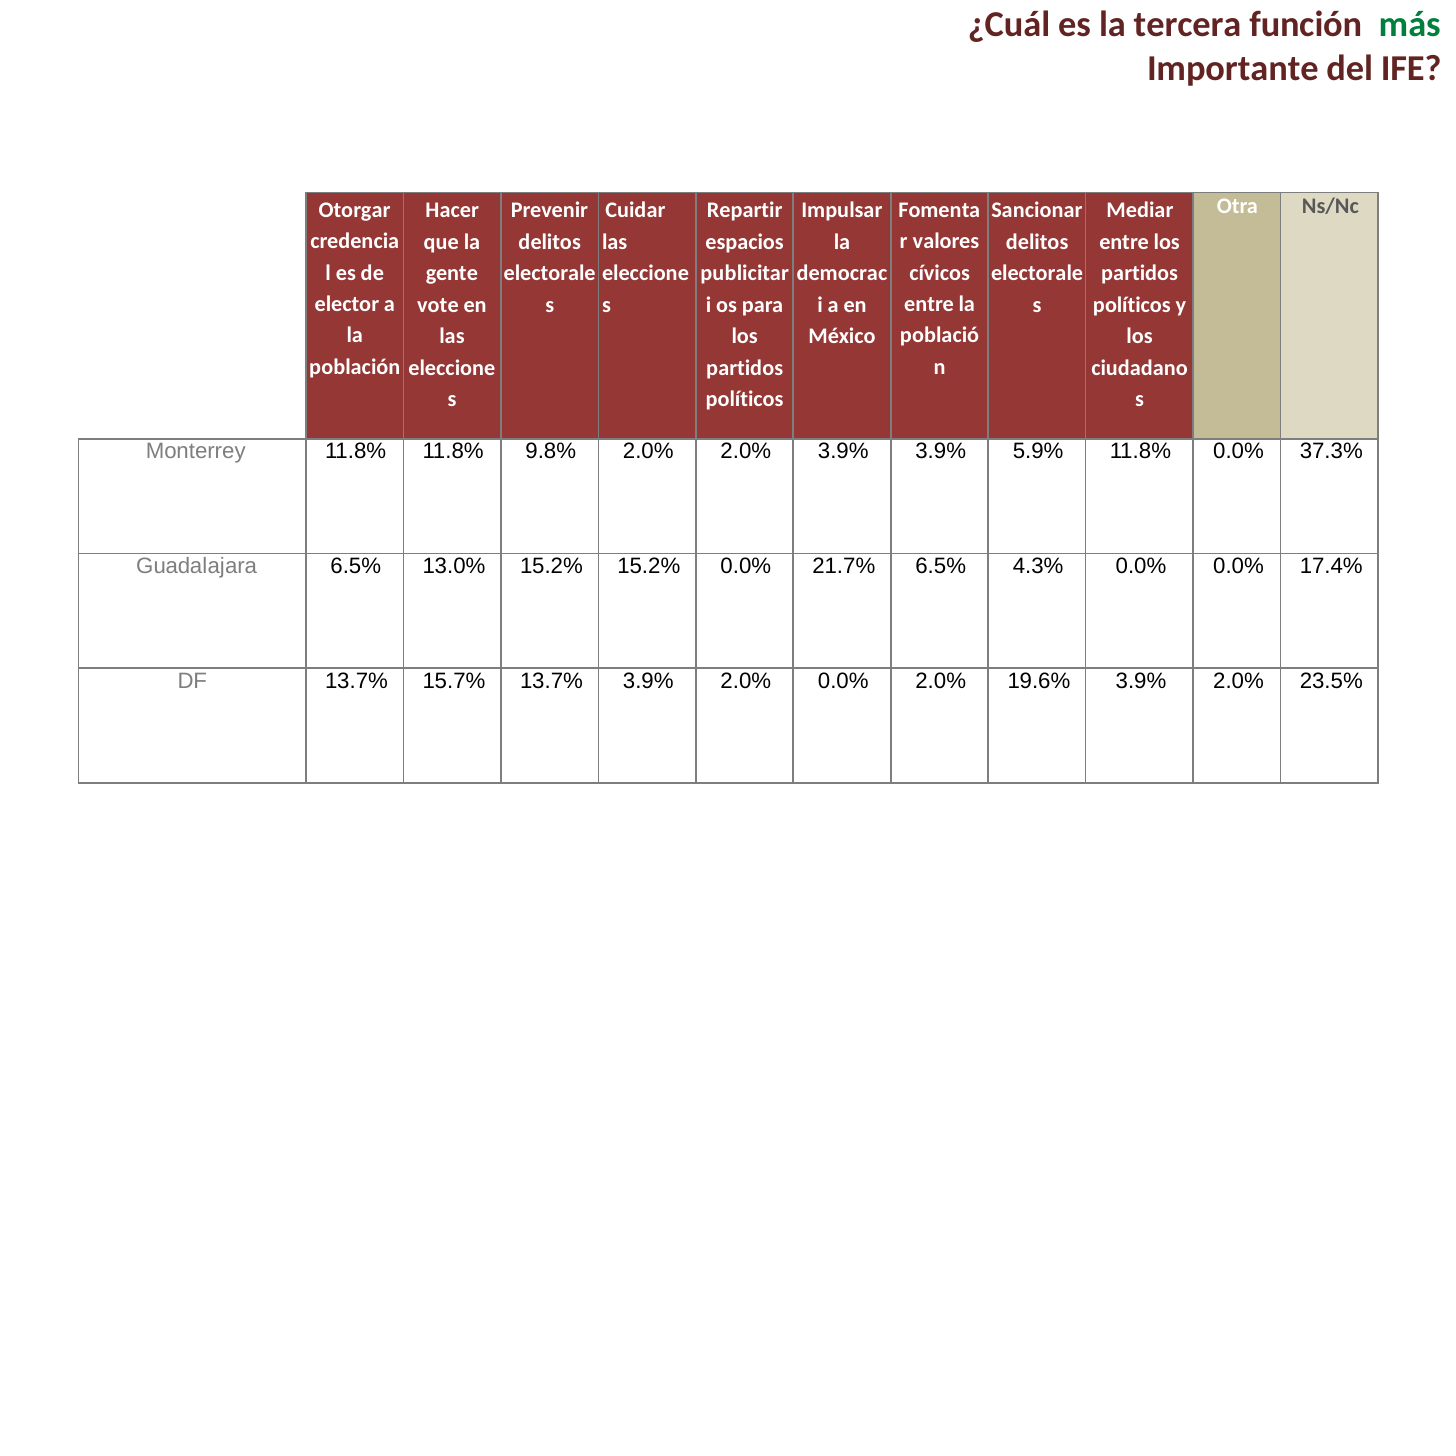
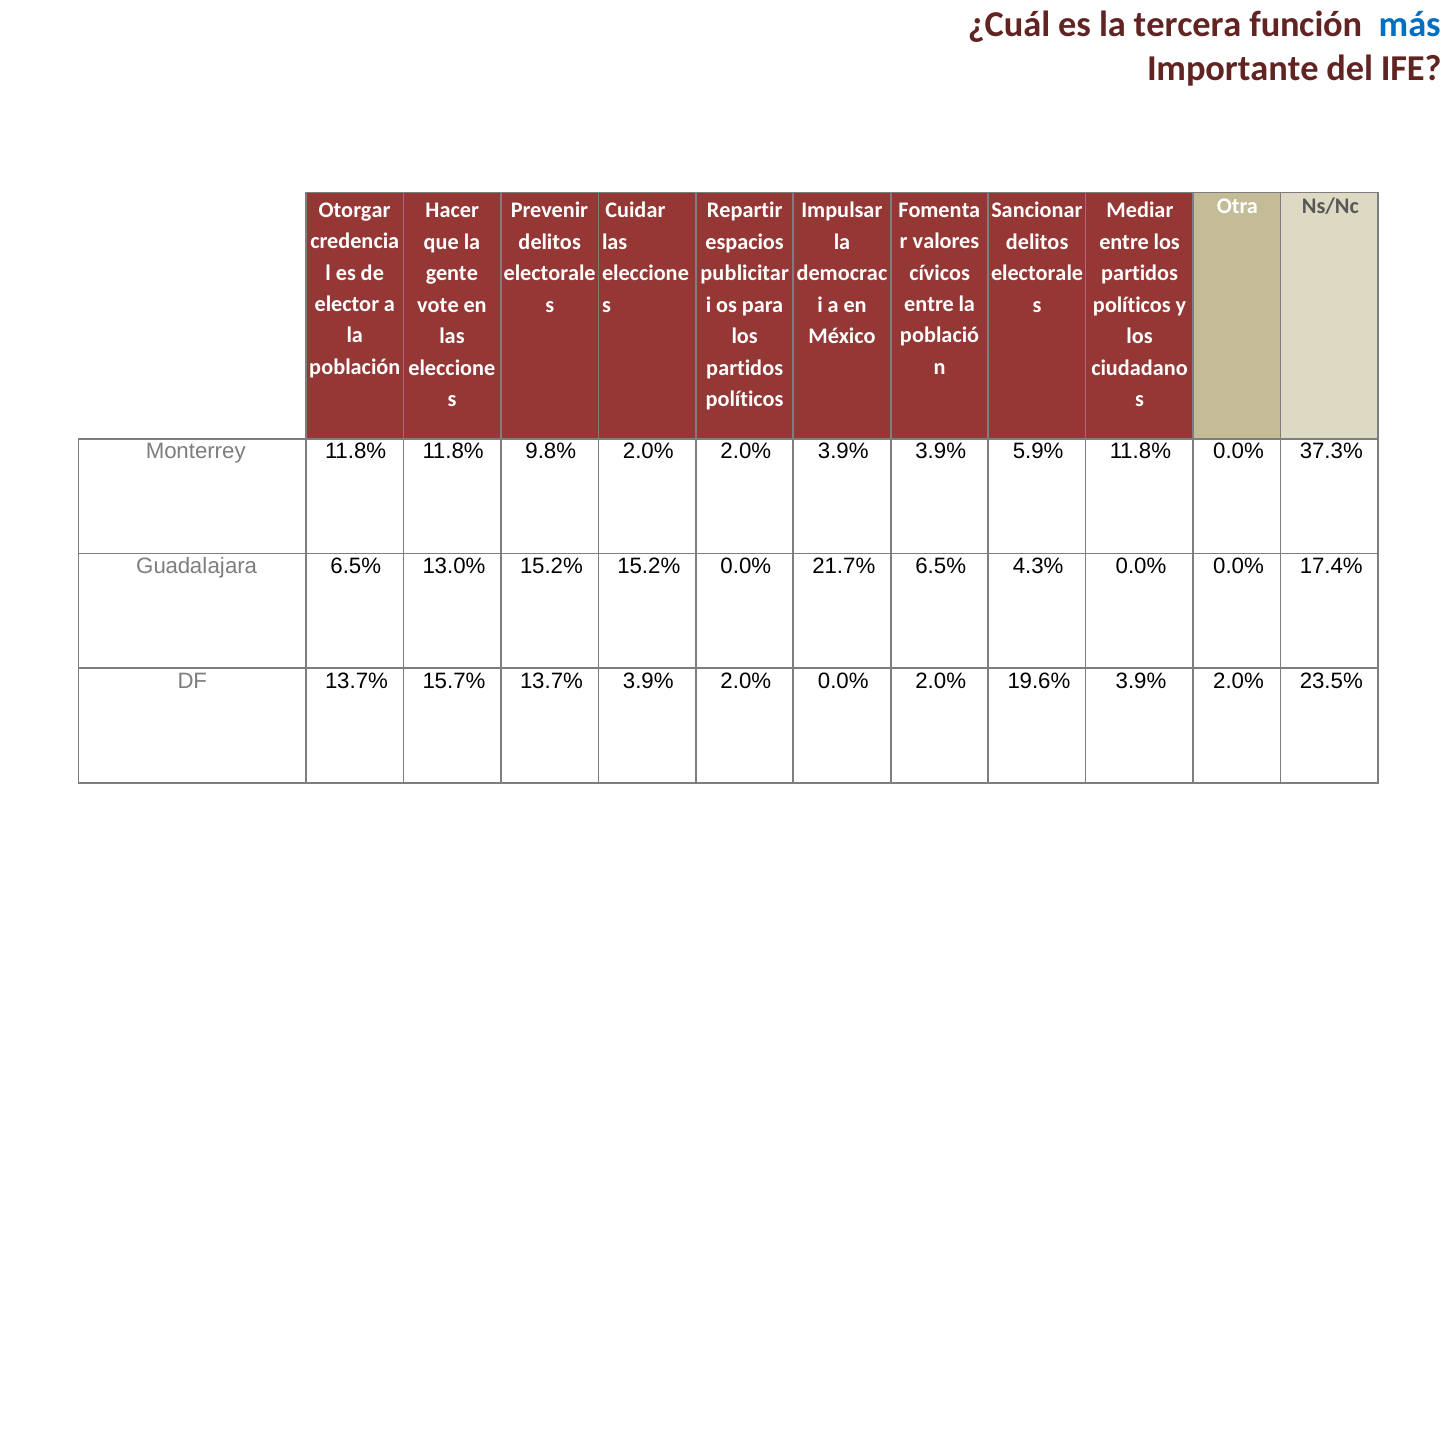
más colour: green -> blue (1410, 24)
